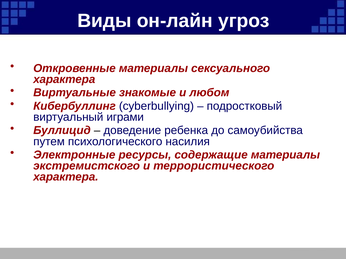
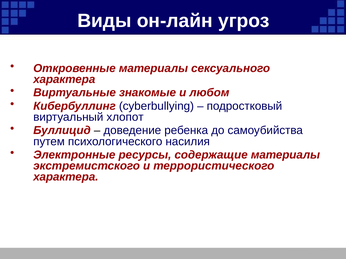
играми: играми -> хлопот (125, 117)
